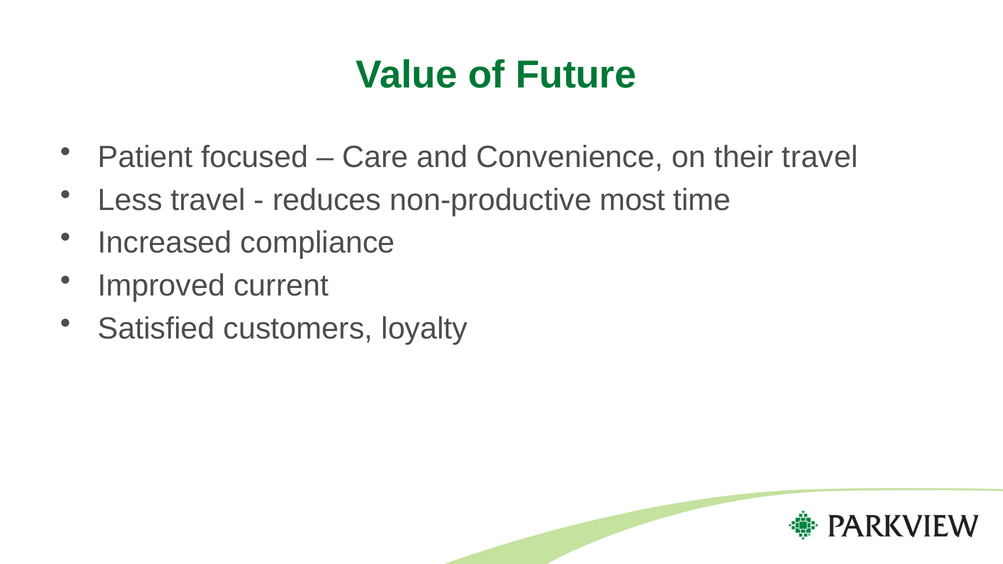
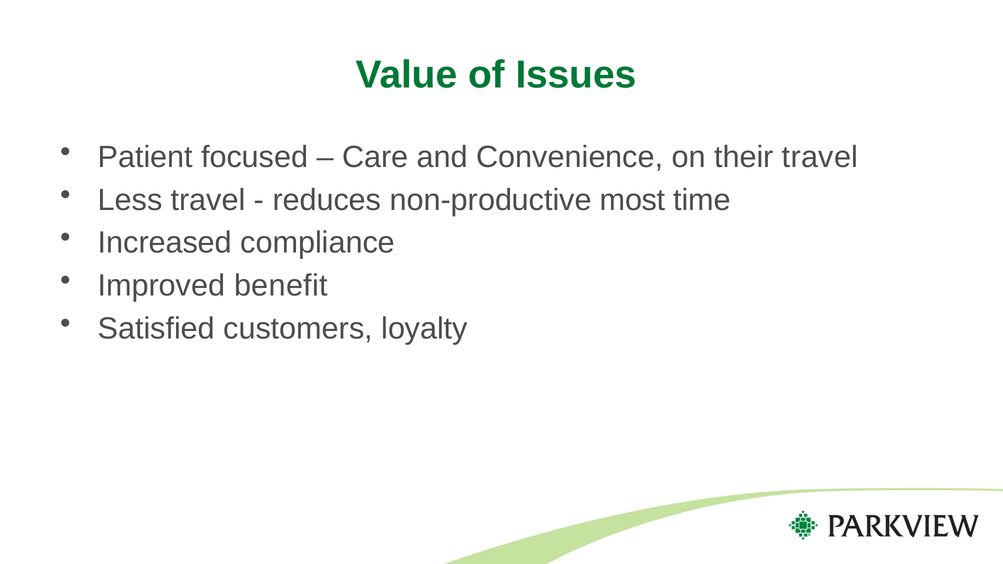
Future: Future -> Issues (576, 75)
current: current -> benefit (281, 286)
